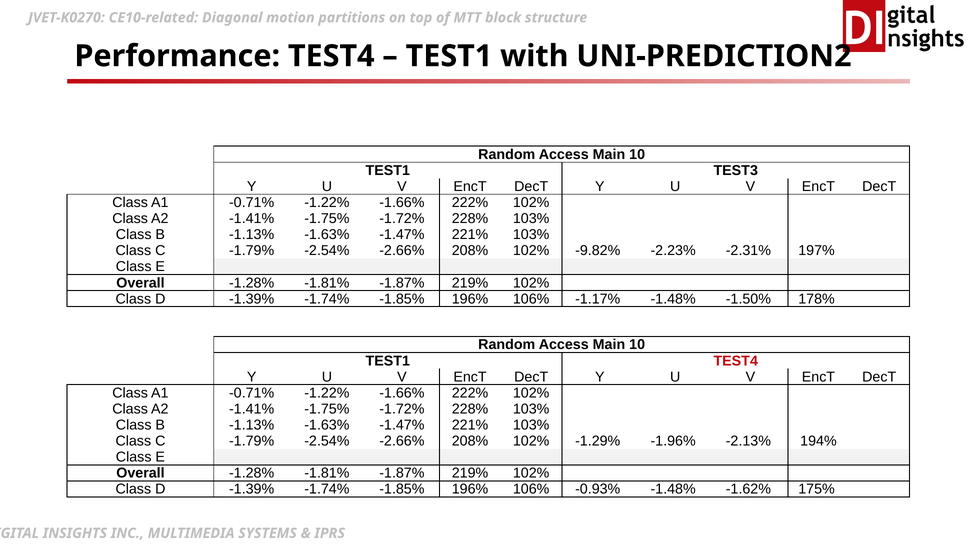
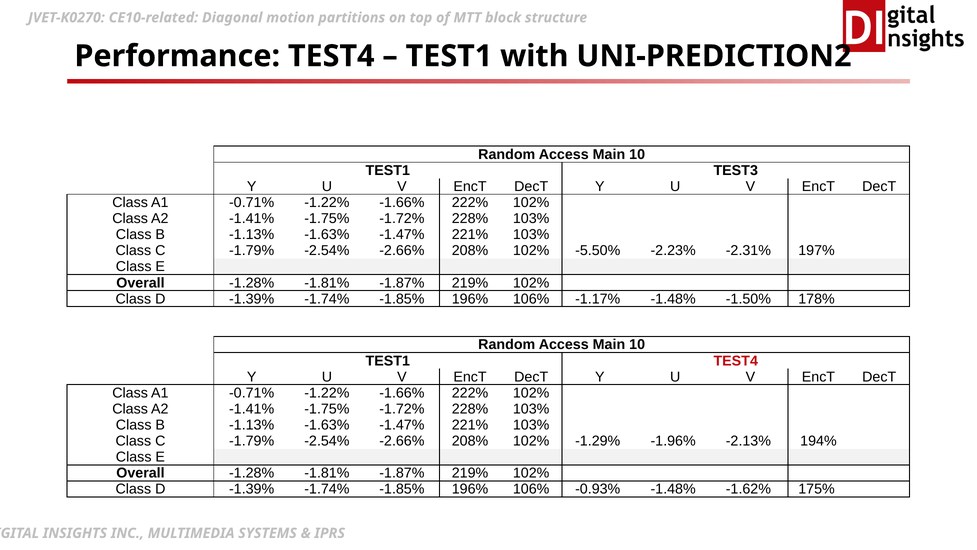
-9.82%: -9.82% -> -5.50% (598, 251)
